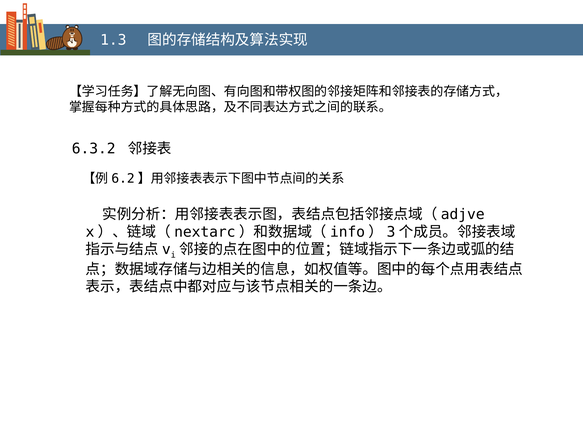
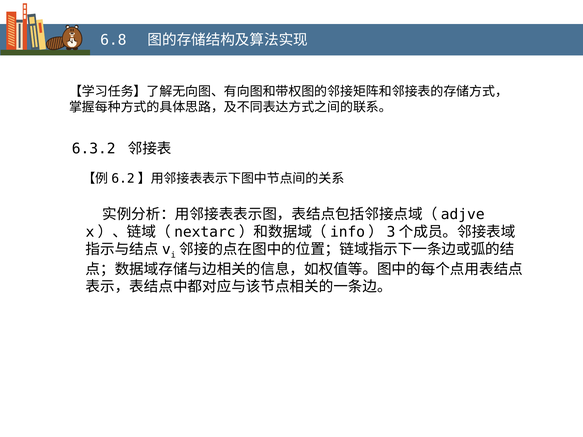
1.3: 1.3 -> 6.8 (113, 40)
